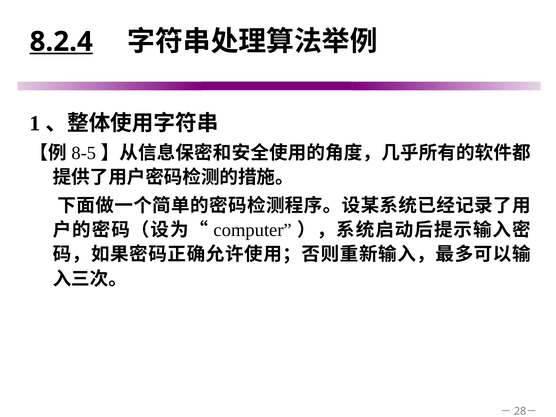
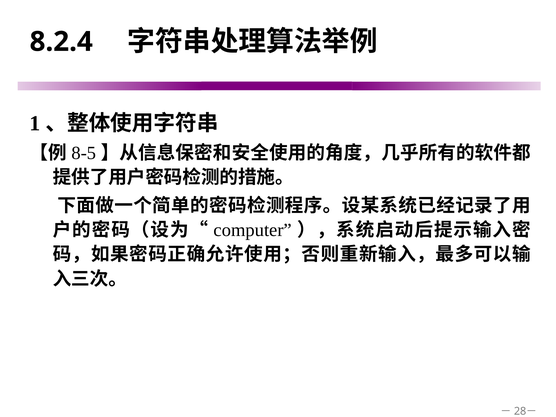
8.2.4 underline: present -> none (61, 42)
